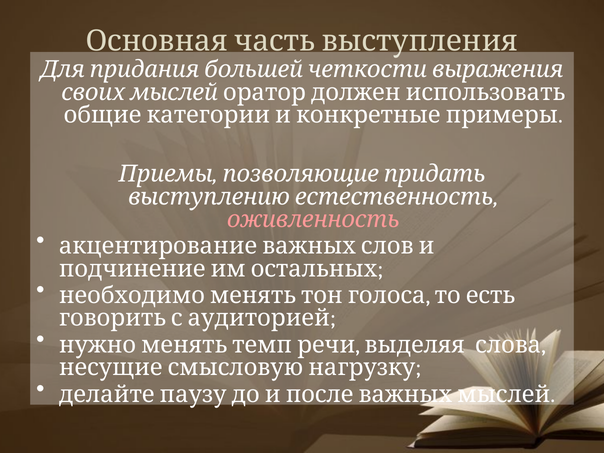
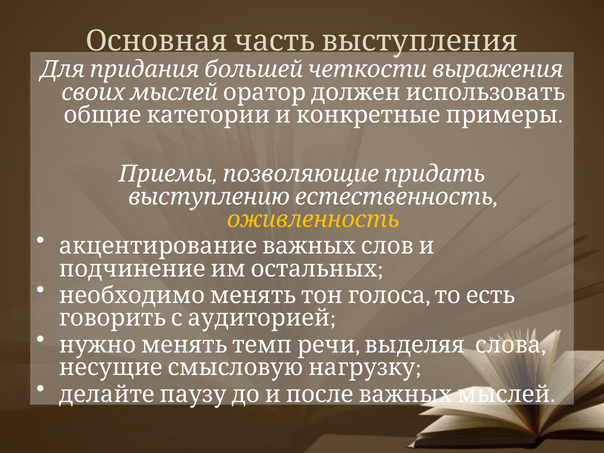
оживленность colour: pink -> yellow (313, 219)
